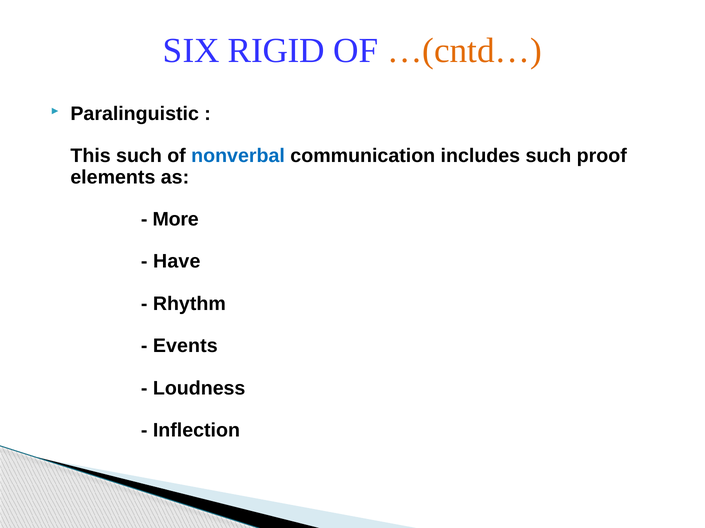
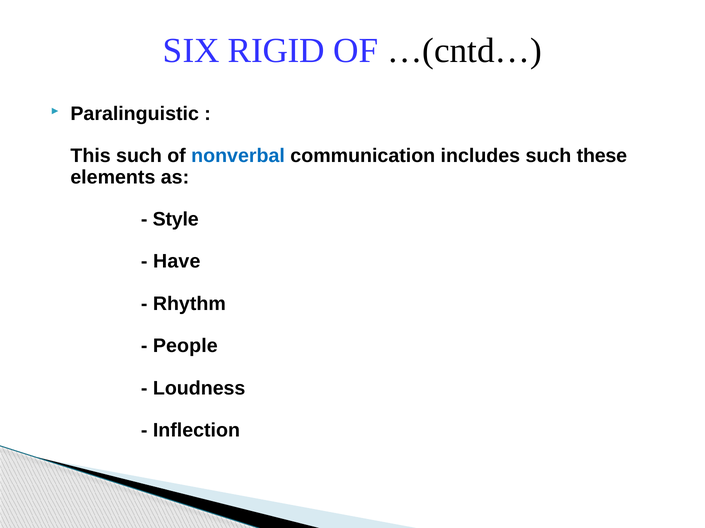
…(cntd… colour: orange -> black (464, 51)
proof: proof -> these (602, 156)
More: More -> Style (176, 220)
Events: Events -> People (185, 347)
